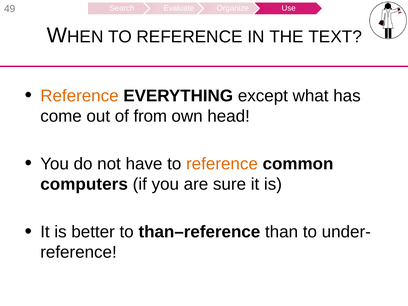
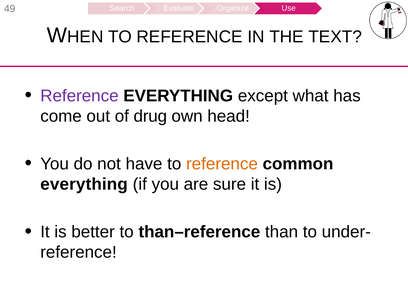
Reference colour: orange -> purple (79, 96)
from: from -> drug (150, 116)
computers: computers -> everything (84, 184)
